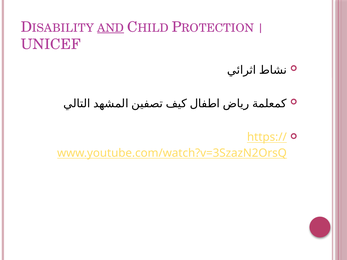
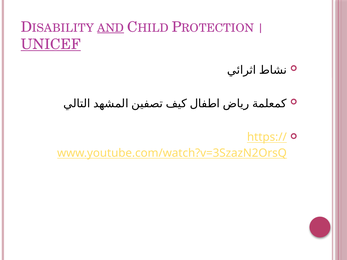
UNICEF underline: none -> present (51, 44)
